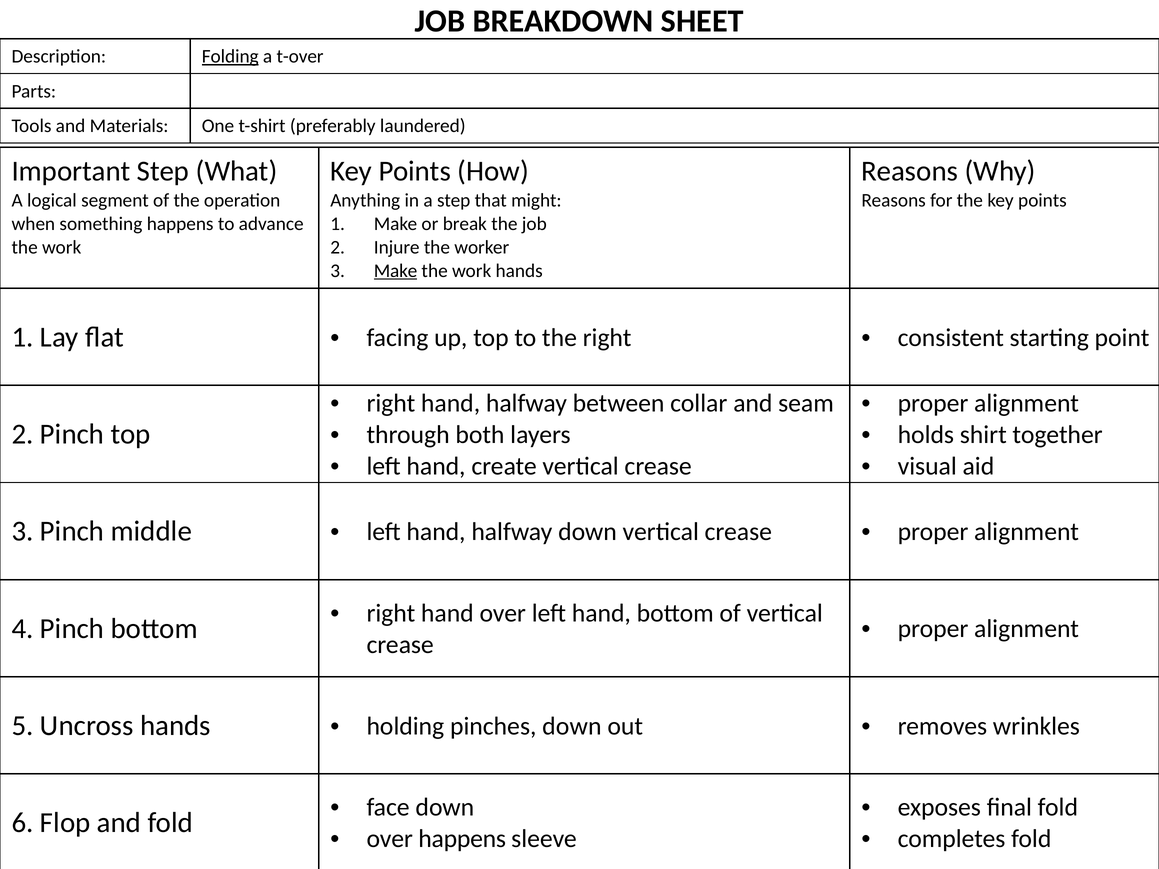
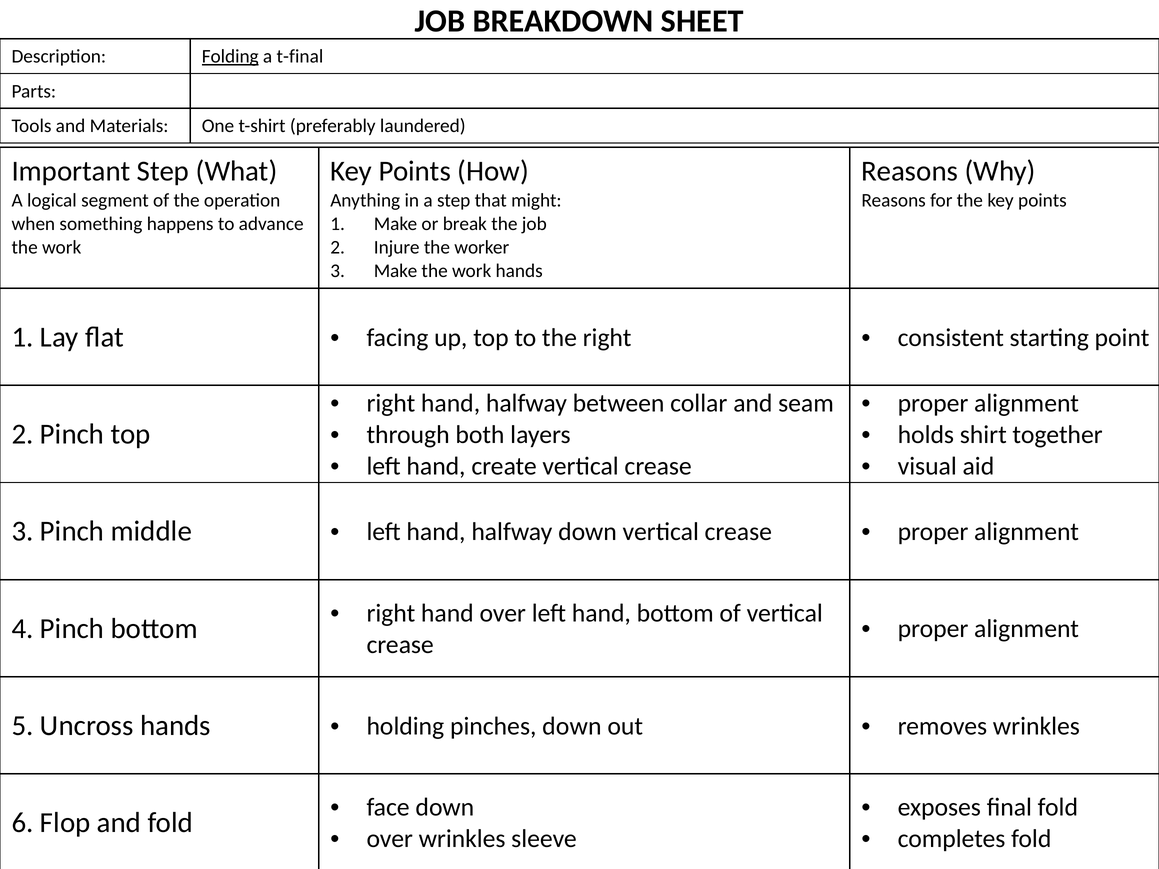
t-over: t-over -> t-final (300, 56)
Make underline: present -> none (396, 271)
over happens: happens -> wrinkles (462, 839)
